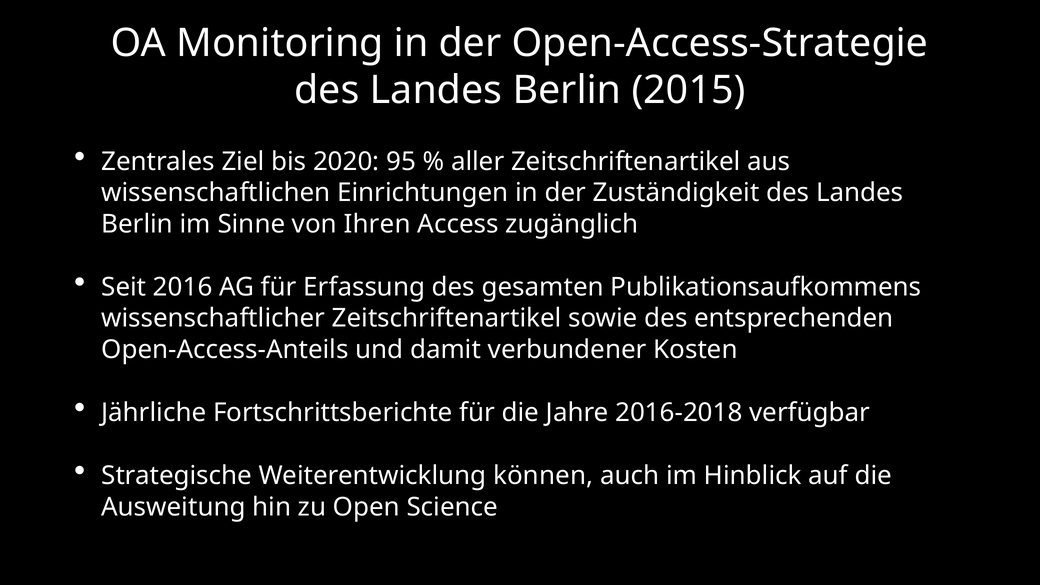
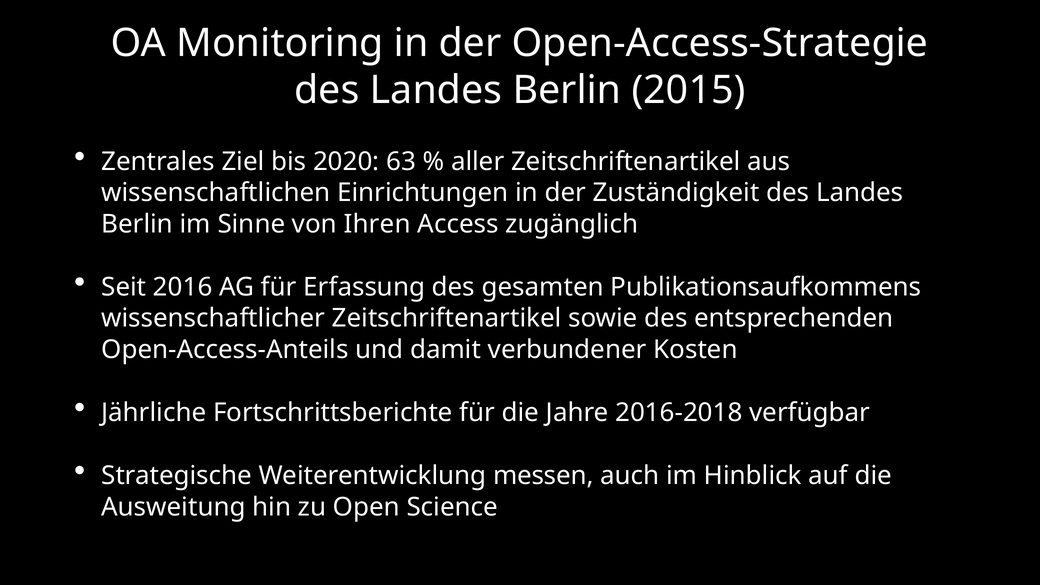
95: 95 -> 63 (401, 162)
können: können -> messen (543, 476)
